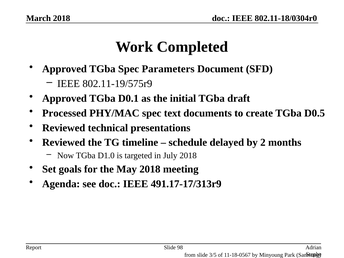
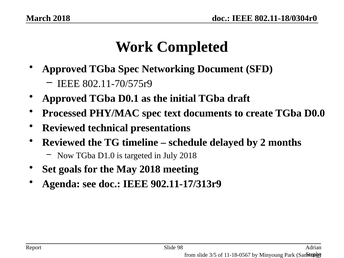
Parameters: Parameters -> Networking (168, 69)
802.11-19/575r9: 802.11-19/575r9 -> 802.11-70/575r9 (117, 84)
D0.5: D0.5 -> D0.0 (315, 113)
491.17-17/313r9: 491.17-17/313r9 -> 902.11-17/313r9 (186, 184)
